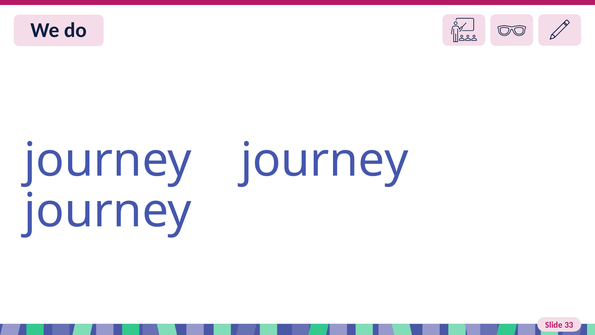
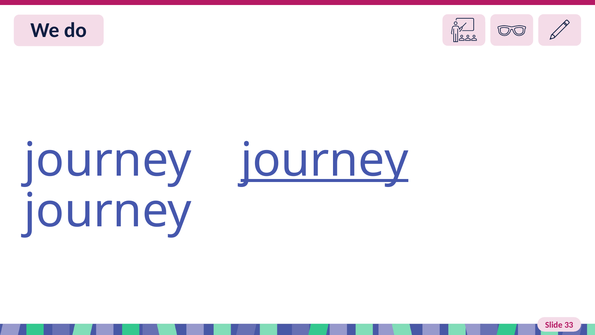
journey underline: none -> present (325, 160)
